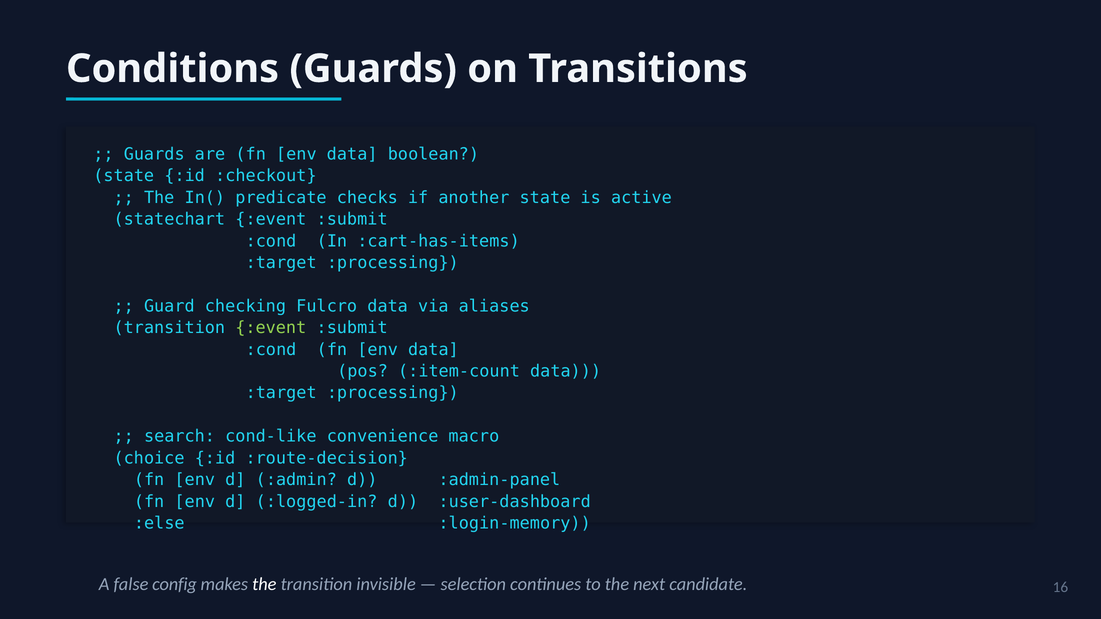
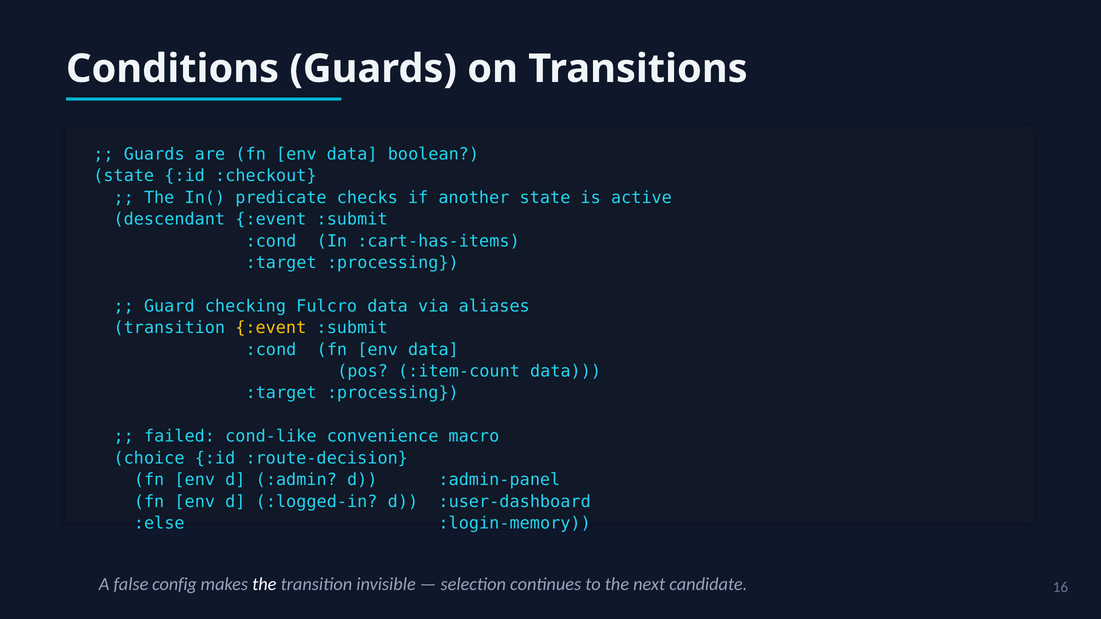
statechart: statechart -> descendant (169, 219)
:event colour: light green -> yellow (271, 328)
search: search -> failed (179, 437)
